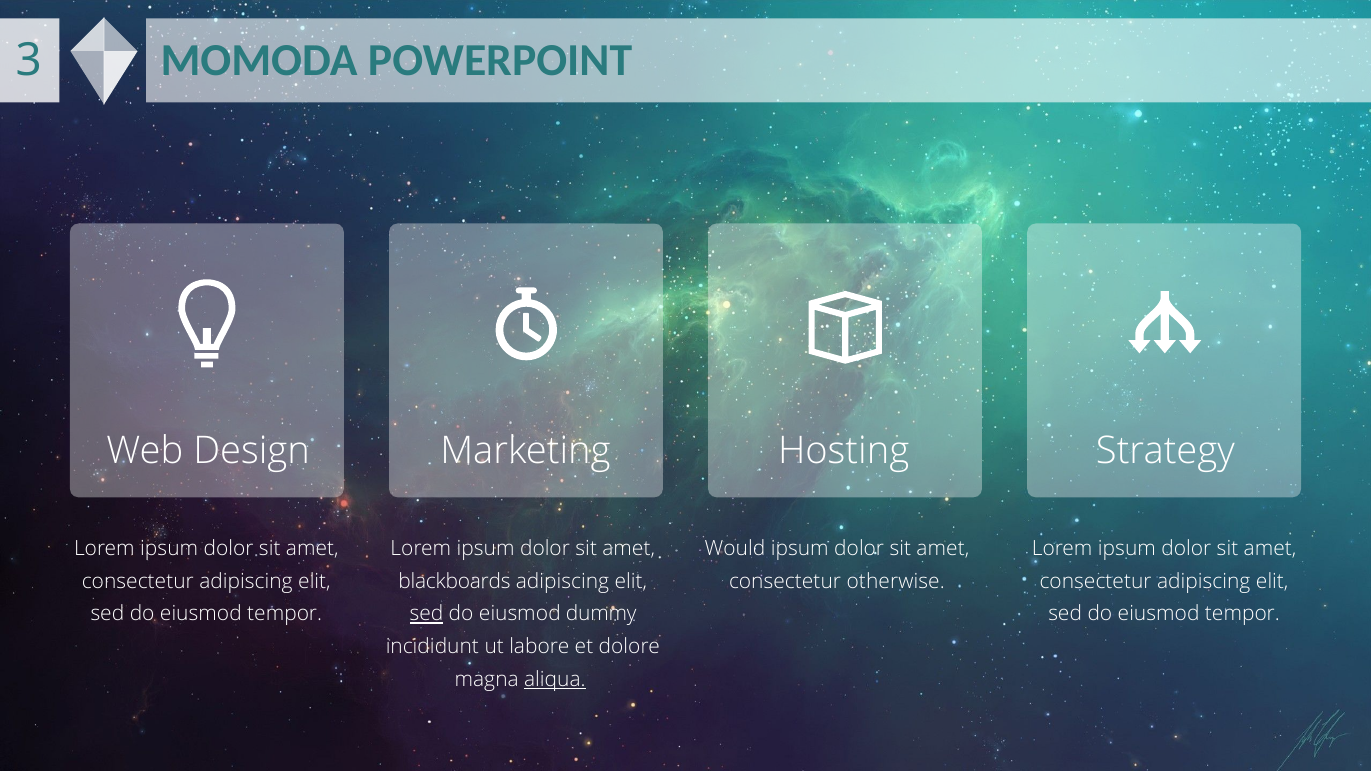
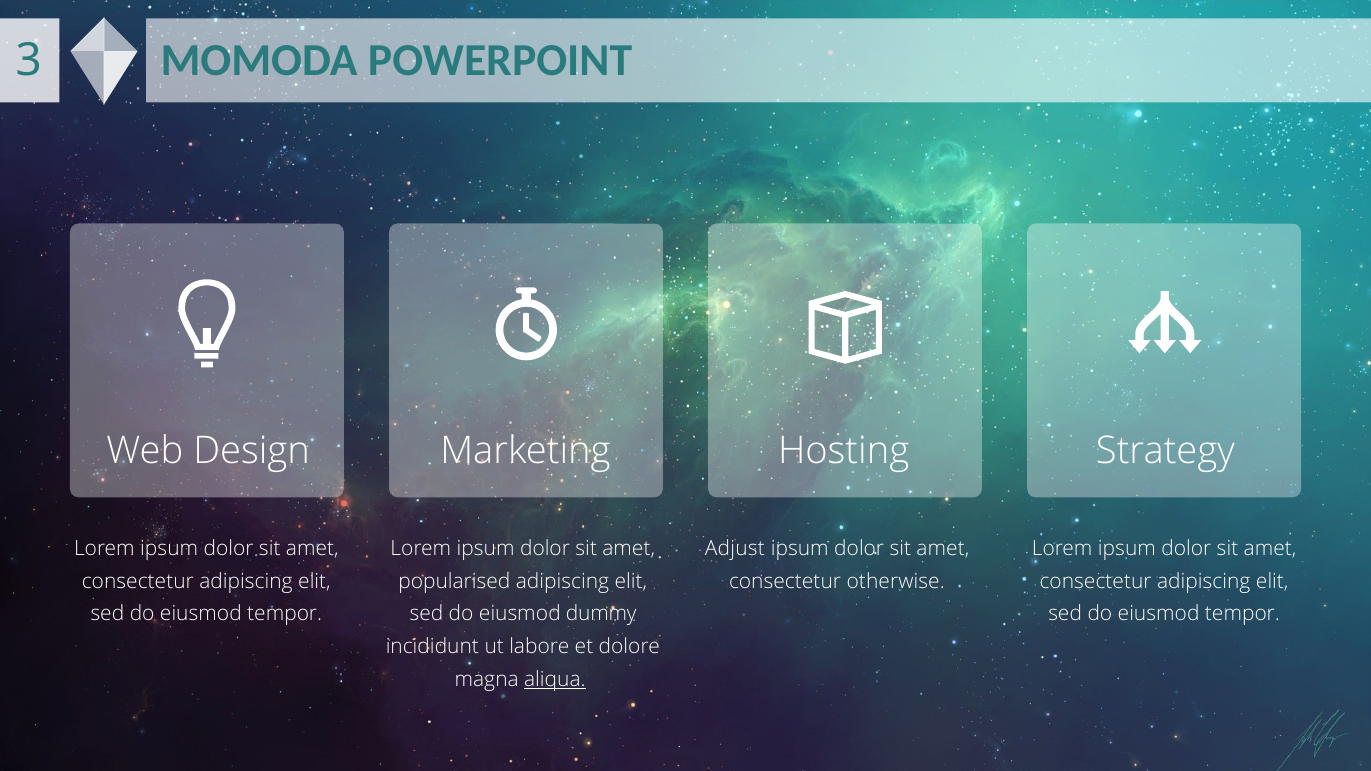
Would: Would -> Adjust (735, 549)
blackboards: blackboards -> popularised (454, 582)
sed underline: present -> none (426, 614)
